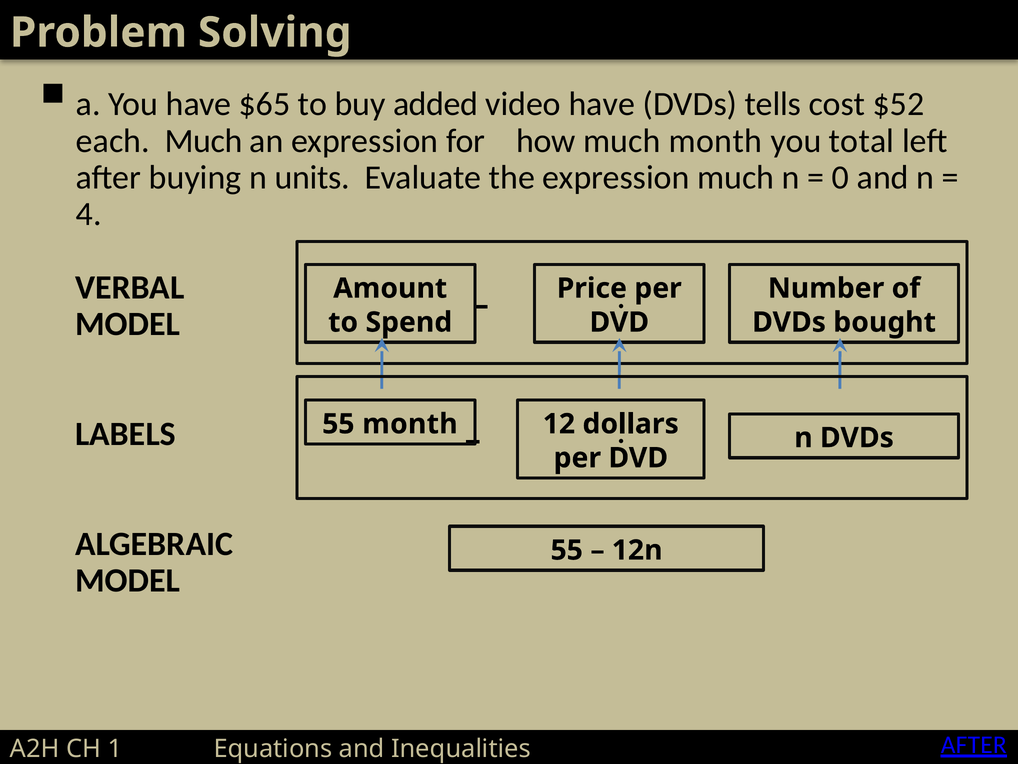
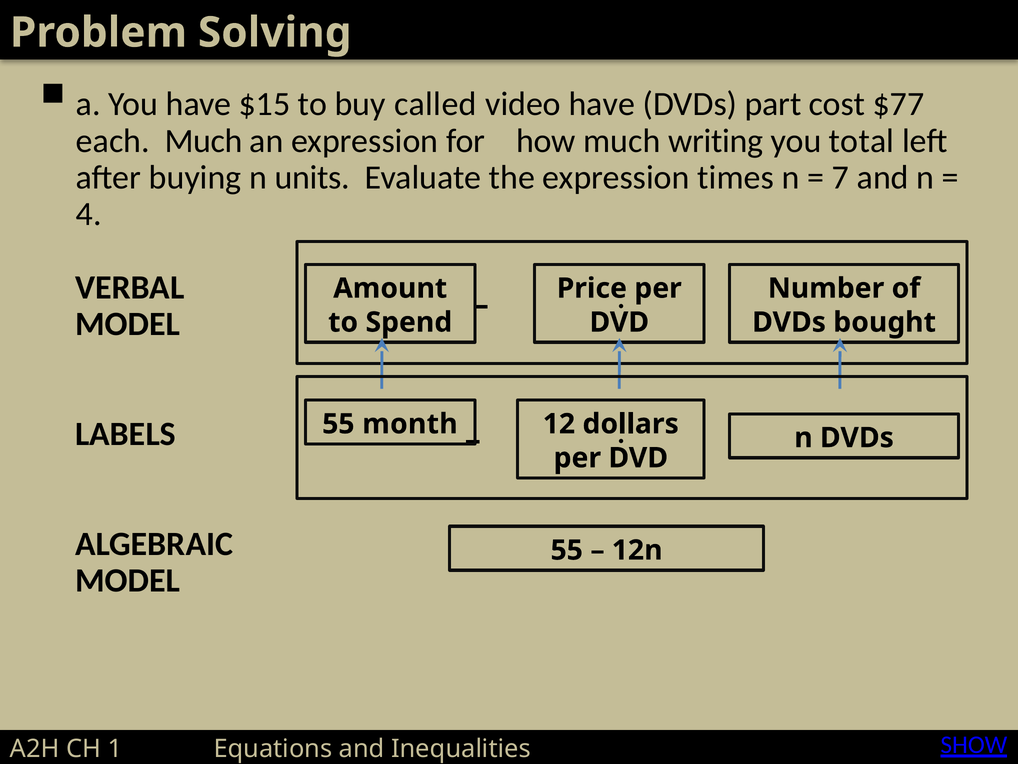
$65: $65 -> $15 (265, 104)
added: added -> called (435, 104)
tells: tells -> part (773, 104)
$52: $52 -> $77 (898, 104)
much month: month -> writing (716, 141)
expression much: much -> times (736, 177)
0: 0 -> 7 (840, 177)
AFTER: AFTER -> SHOW (974, 744)
